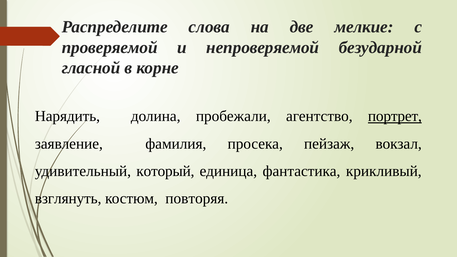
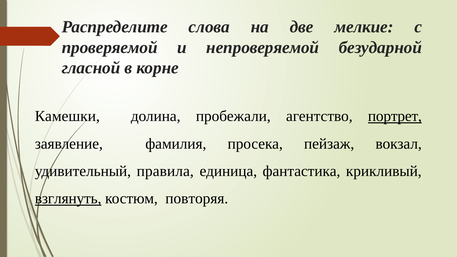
Нарядить: Нарядить -> Камешки (67, 116)
который: который -> правила (165, 171)
взглянуть underline: none -> present (68, 199)
